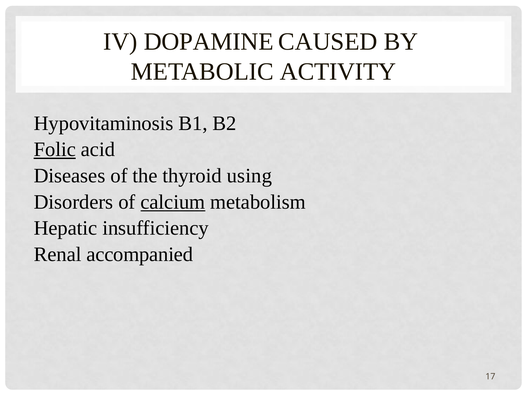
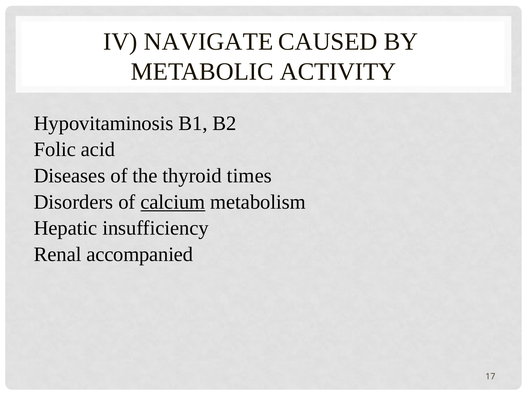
DOPAMINE: DOPAMINE -> NAVIGATE (208, 42)
Folic underline: present -> none (55, 150)
using: using -> times (249, 176)
